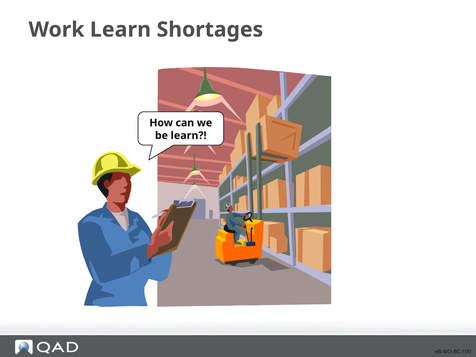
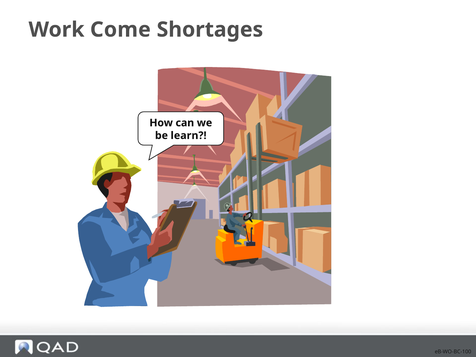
Work Learn: Learn -> Come (120, 30)
